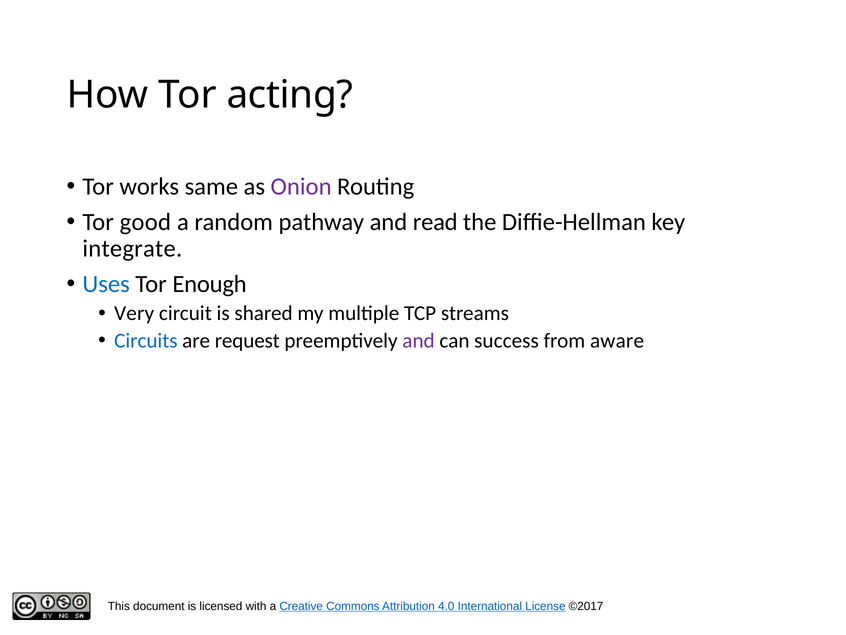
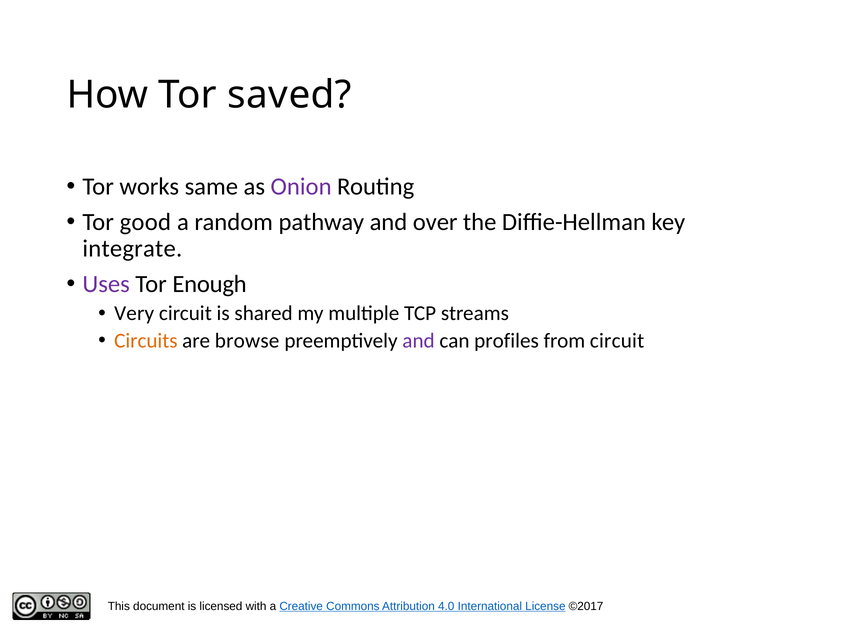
acting: acting -> saved (290, 95)
read: read -> over (435, 222)
Uses colour: blue -> purple (106, 284)
Circuits colour: blue -> orange (146, 340)
request: request -> browse (247, 340)
success: success -> profiles (507, 340)
from aware: aware -> circuit (617, 340)
